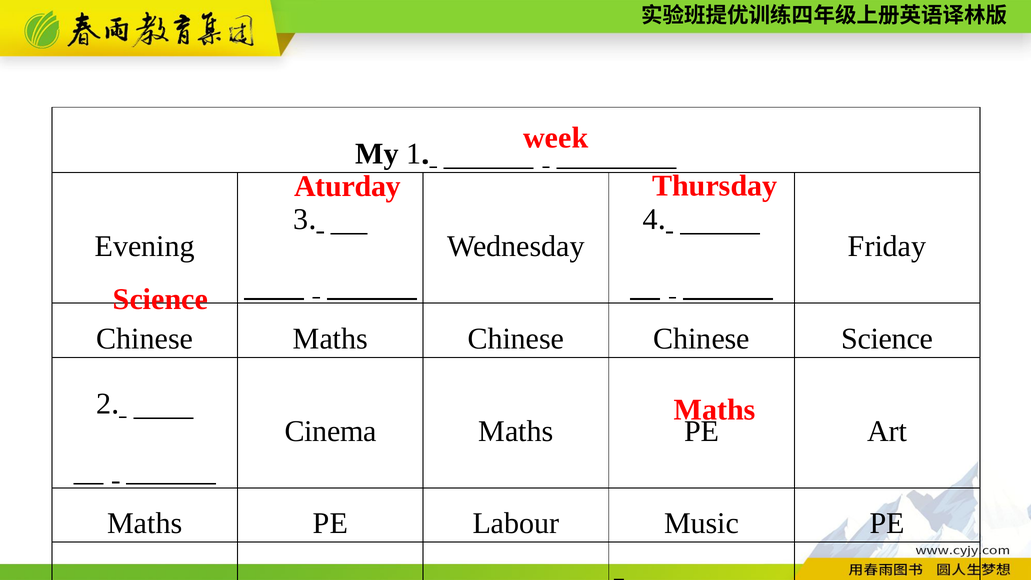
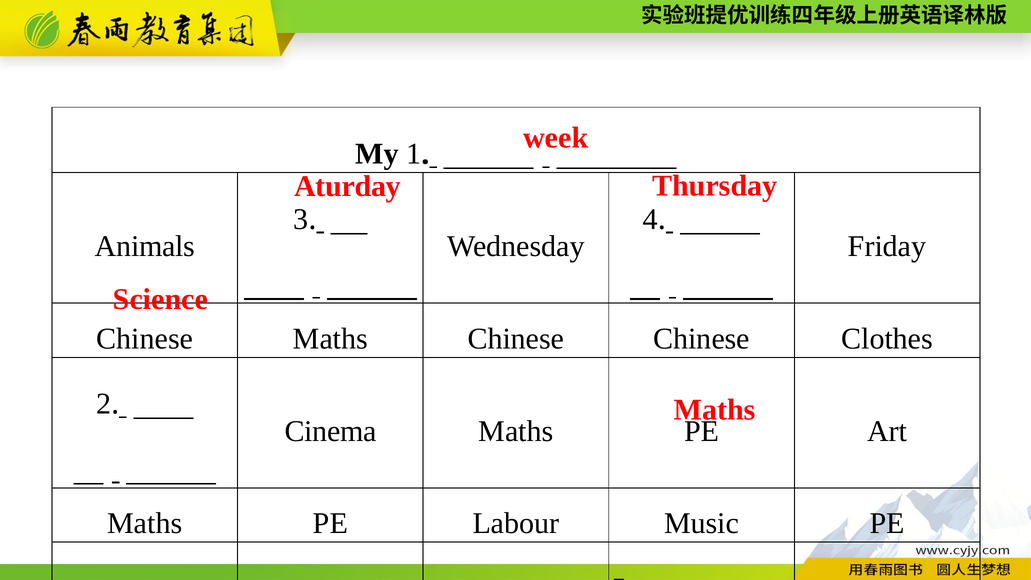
Evening: Evening -> Animals (145, 246)
Chinese Science: Science -> Clothes (887, 339)
